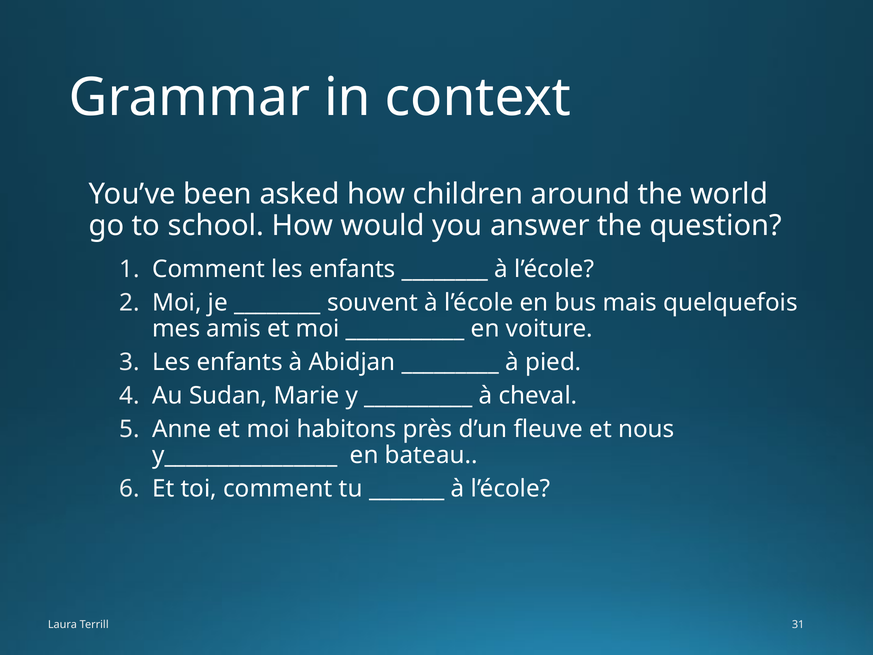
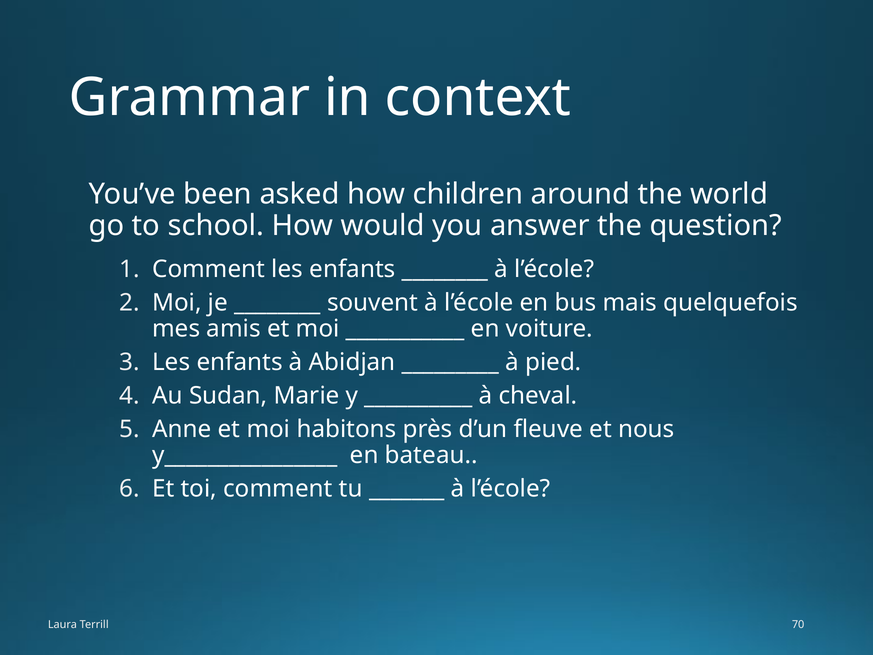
31: 31 -> 70 (798, 624)
